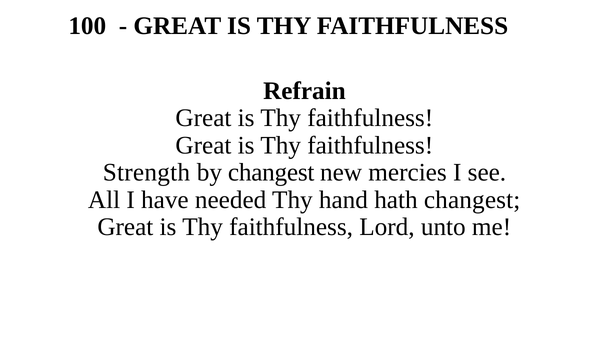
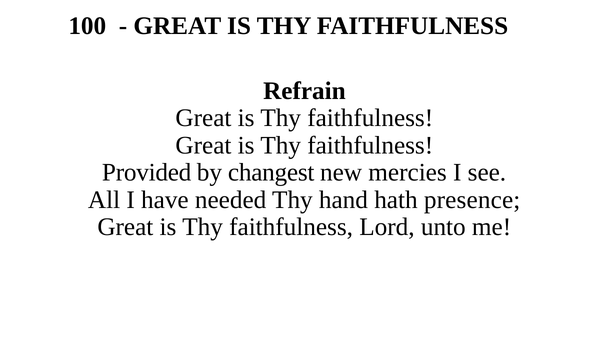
Strength: Strength -> Provided (147, 172)
hath changest: changest -> presence (472, 200)
